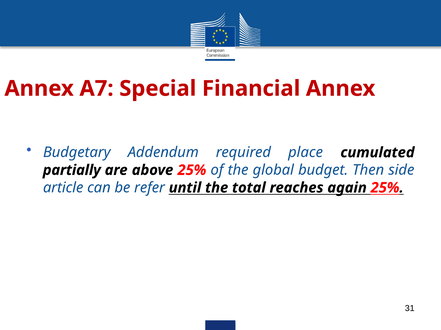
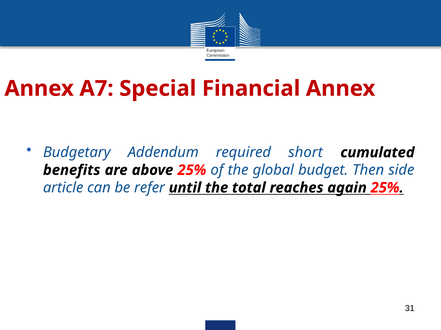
place: place -> short (305, 153)
partially: partially -> benefits (72, 170)
